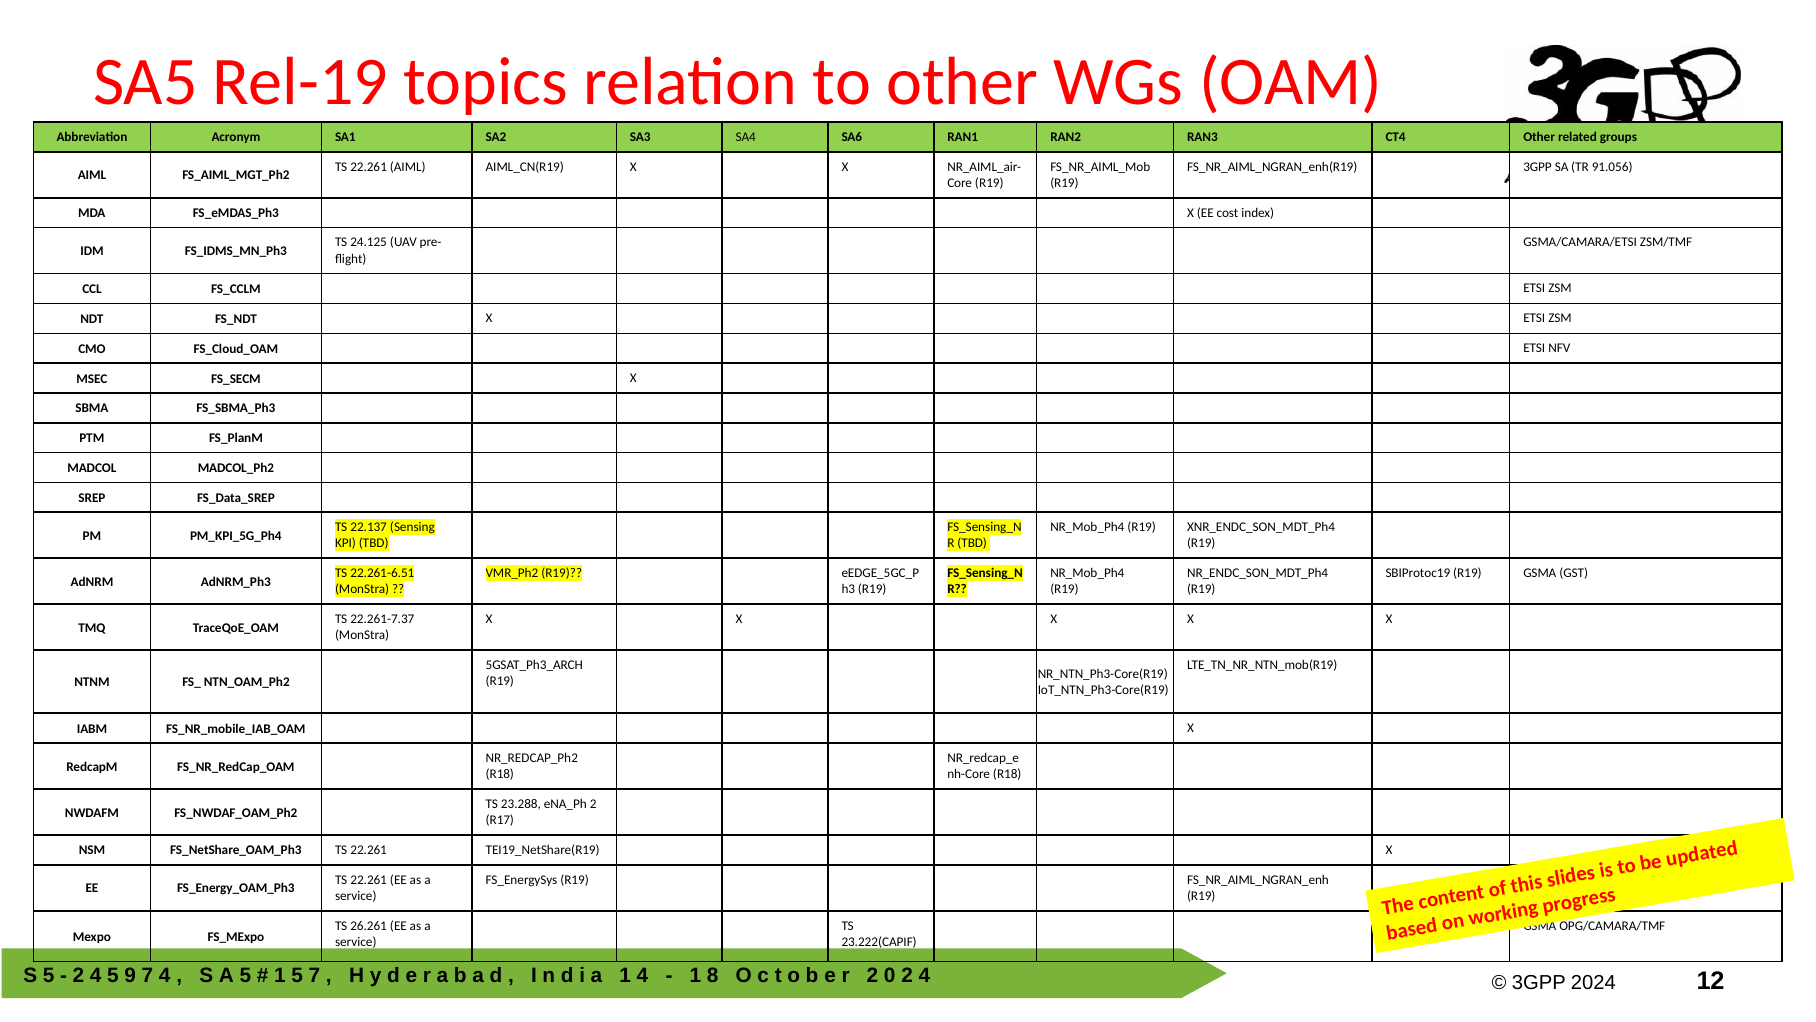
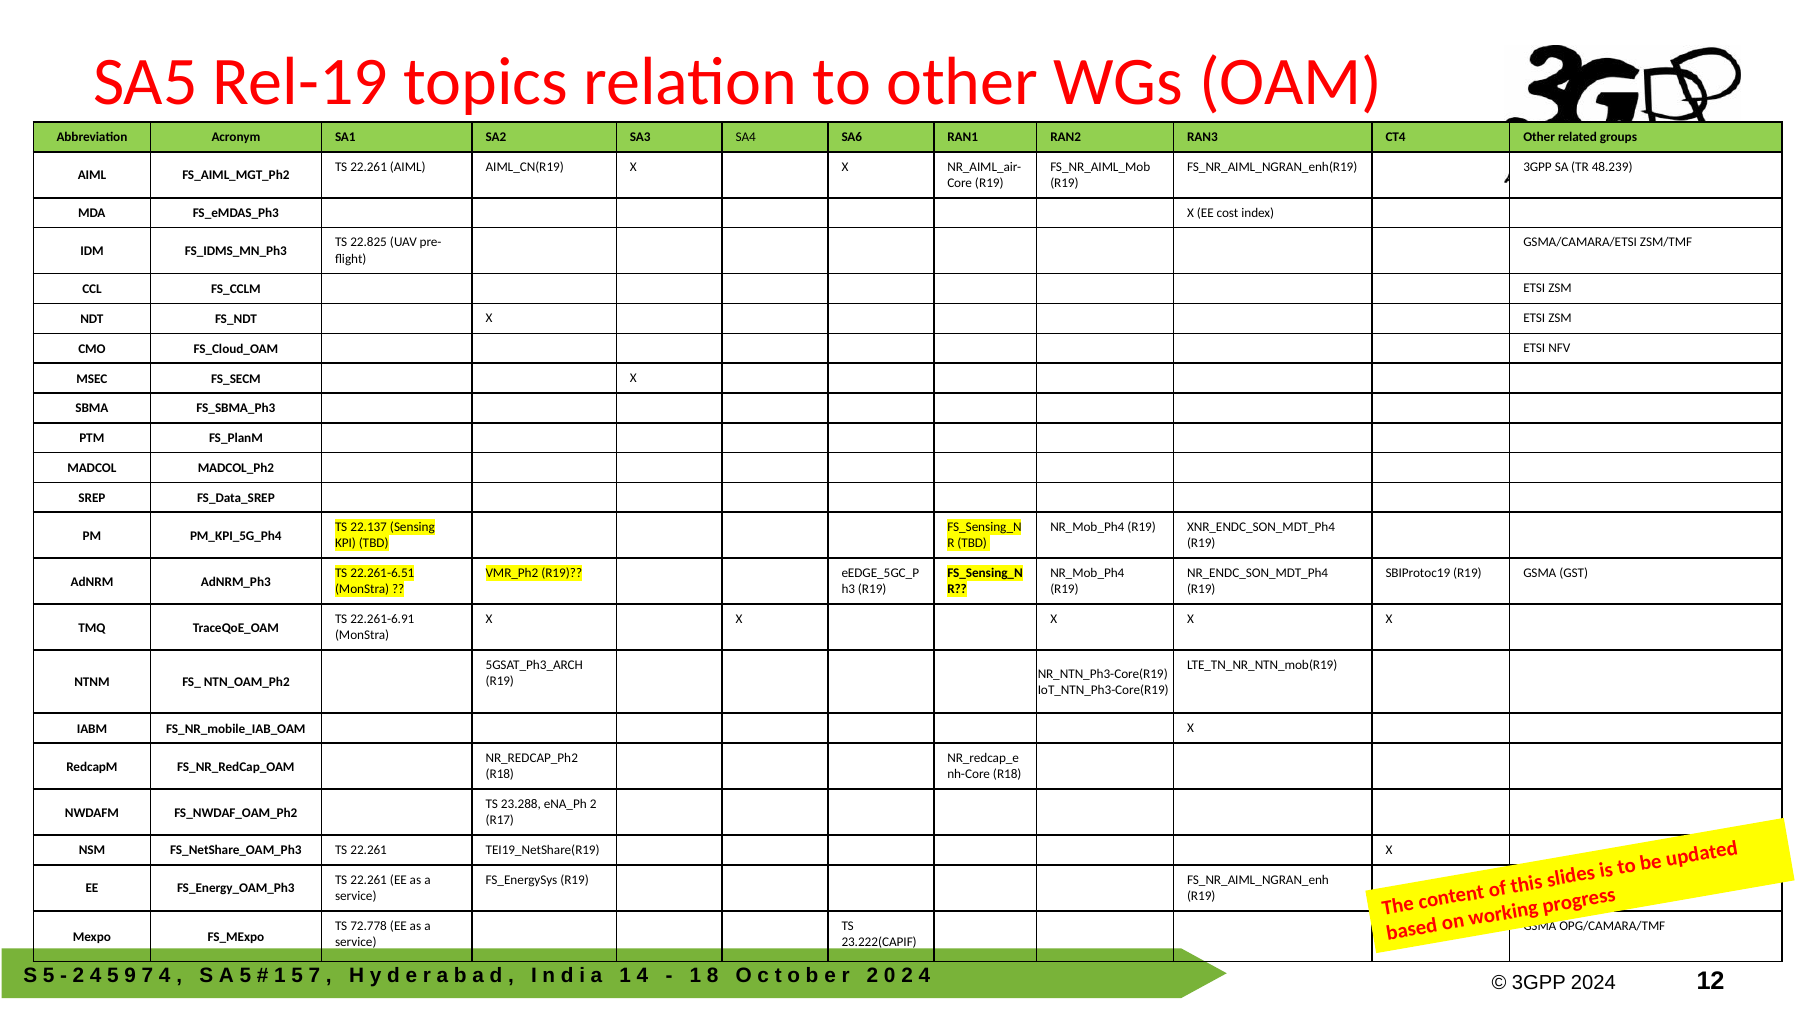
91.056: 91.056 -> 48.239 (1612, 167)
24.125: 24.125 -> 22.825 (369, 243)
22.261-7.37: 22.261-7.37 -> 22.261-6.91 (382, 619)
26.261: 26.261 -> 72.778 (369, 925)
